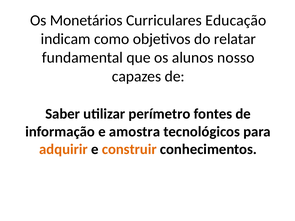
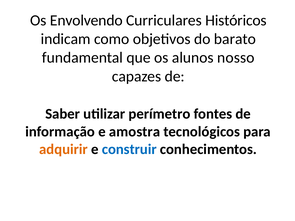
Monetários: Monetários -> Envolvendo (86, 20)
Educação: Educação -> Históricos (236, 20)
relatar: relatar -> barato (235, 39)
construir colour: orange -> blue (129, 149)
